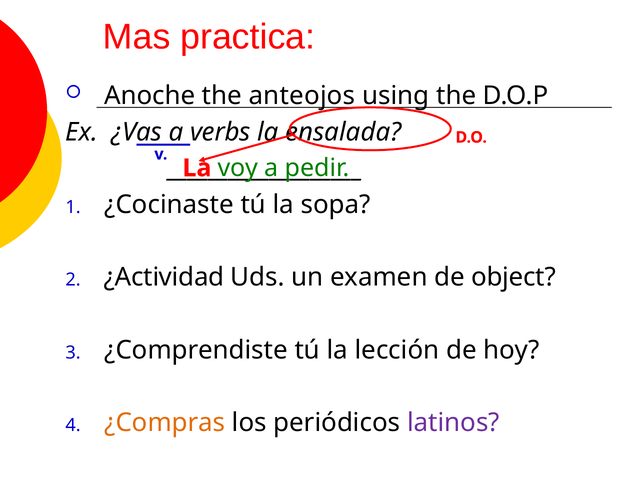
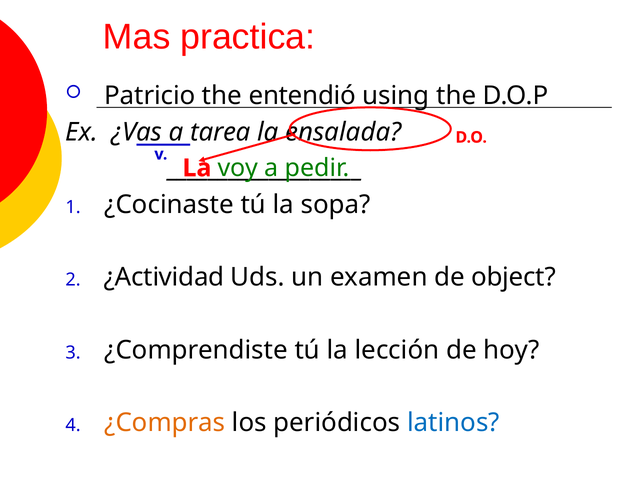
Anoche: Anoche -> Patricio (150, 96)
anteojos: anteojos -> entendió (302, 96)
verbs: verbs -> tarea (220, 132)
latinos colour: purple -> blue (453, 423)
